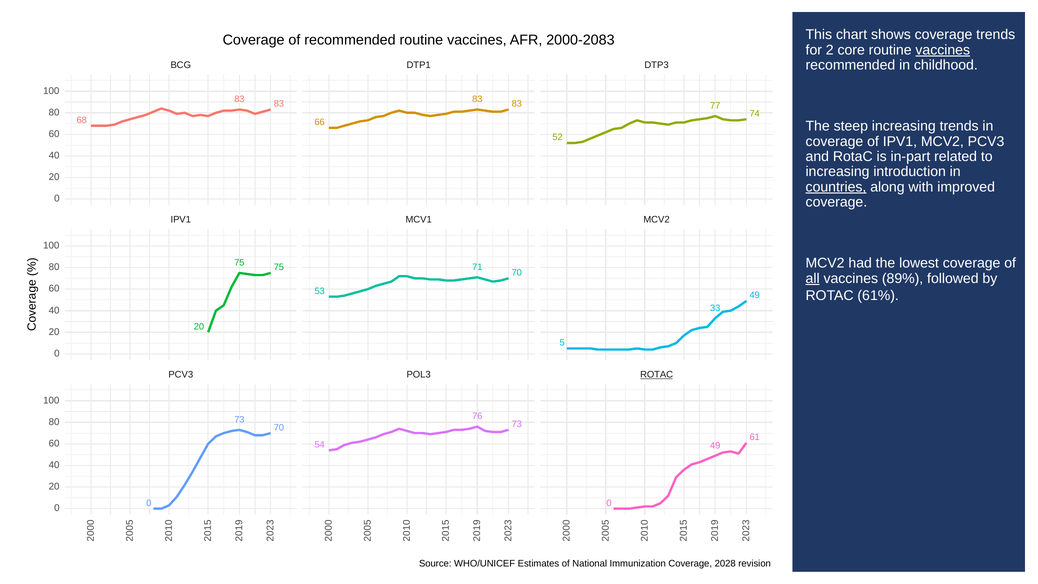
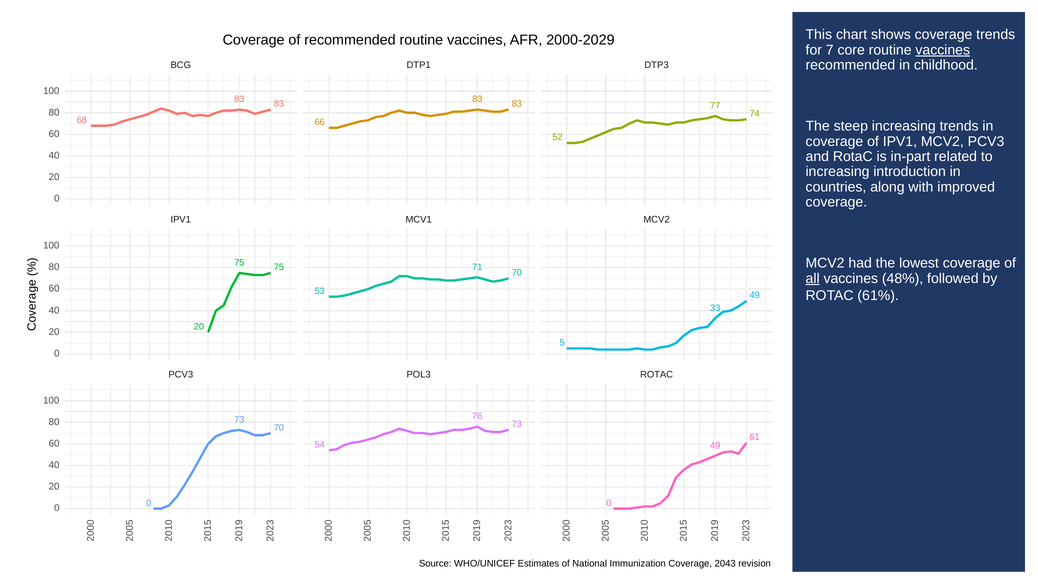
2000-2083: 2000-2083 -> 2000-2029 (580, 40)
for 2: 2 -> 7 (830, 50)
countries underline: present -> none (836, 187)
89%: 89% -> 48% (903, 278)
ROTAC underline: present -> none (657, 374)
2028: 2028 -> 2043 (725, 563)
